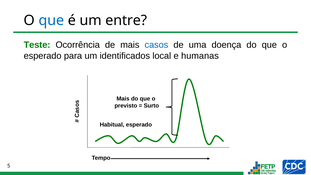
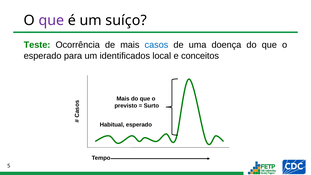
que colour: blue -> purple (51, 20)
entre: entre -> suíço (126, 20)
humanas: humanas -> conceitos (200, 56)
